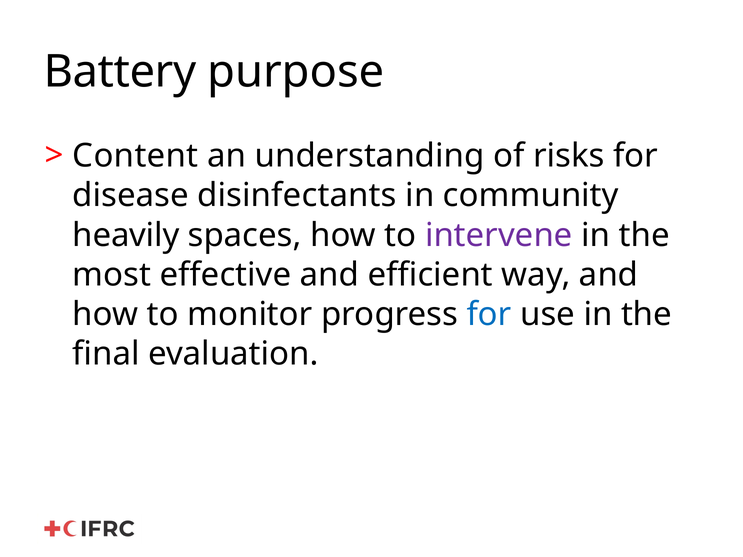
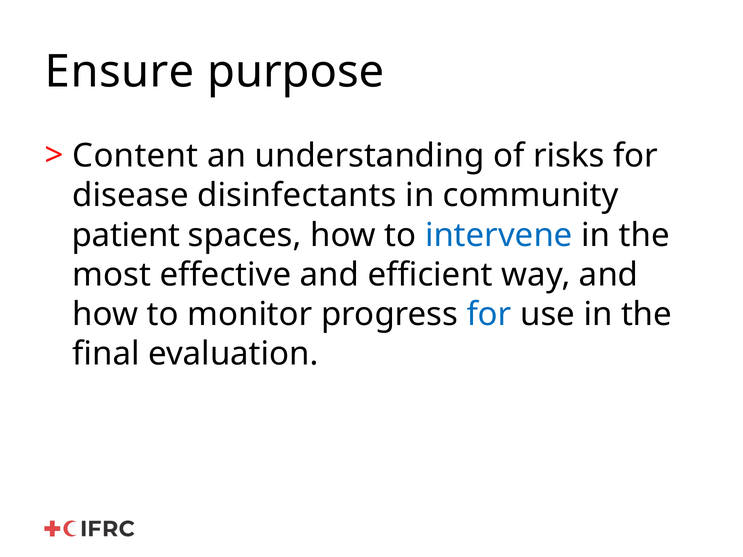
Battery: Battery -> Ensure (120, 72)
heavily: heavily -> patient (126, 235)
intervene colour: purple -> blue (499, 235)
